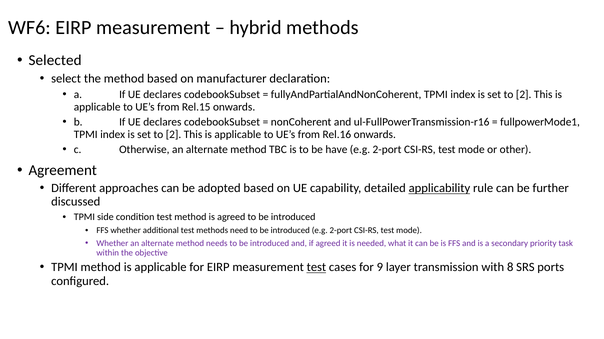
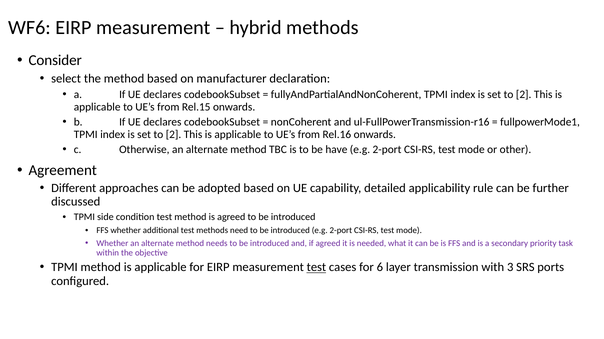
Selected: Selected -> Consider (55, 61)
applicability underline: present -> none (439, 189)
9: 9 -> 6 (380, 268)
8: 8 -> 3 (510, 268)
